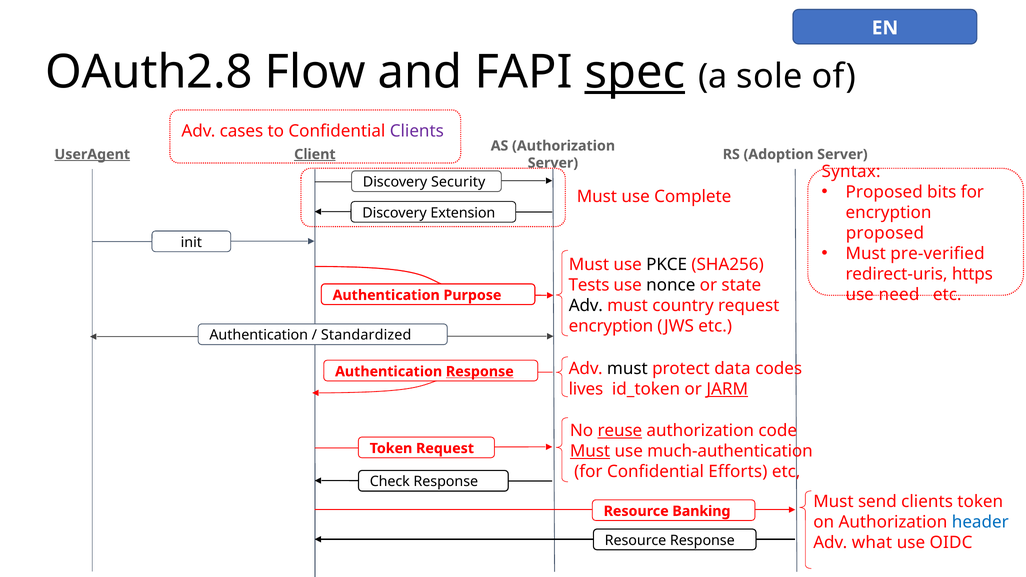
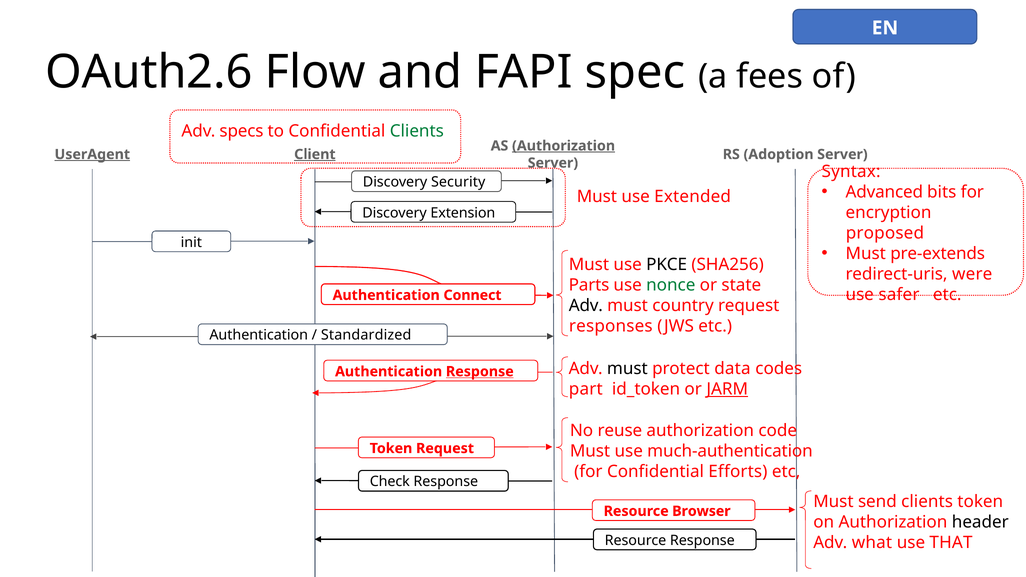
OAuth2.8: OAuth2.8 -> OAuth2.6 (149, 72)
spec underline: present -> none (635, 72)
sole: sole -> fees (770, 77)
cases: cases -> specs (242, 131)
Clients colour: purple -> green (417, 131)
Authorization underline: none -> present (564, 146)
Proposed: Proposed -> Advanced (884, 192)
Complete: Complete -> Extended (693, 197)
pre-verified: pre-verified -> pre-extends (938, 254)
https: https -> were (972, 274)
Tests: Tests -> Parts (589, 285)
nonce colour: black -> green (671, 285)
need: need -> safer (899, 295)
Purpose: Purpose -> Connect (472, 295)
encryption: encryption -> responses (611, 326)
lives: lives -> part (586, 389)
reuse underline: present -> none (620, 431)
Must underline: present -> none (590, 451)
Banking: Banking -> Browser (701, 511)
header colour: blue -> black (980, 522)
OIDC: OIDC -> THAT (951, 543)
